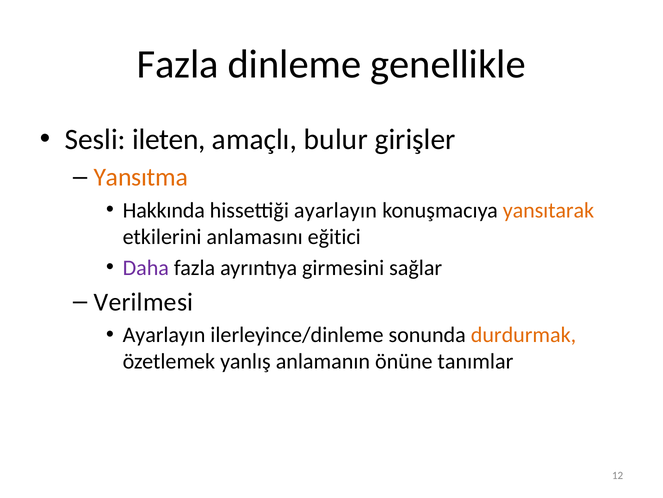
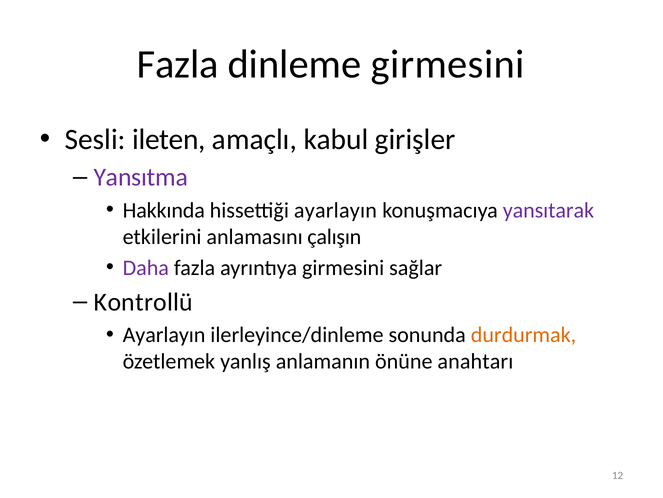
dinleme genellikle: genellikle -> girmesini (448, 64)
bulur: bulur -> kabul (336, 139)
Yansıtma colour: orange -> purple (141, 177)
yansıtarak colour: orange -> purple (548, 210)
eğitici: eğitici -> çalışın (334, 237)
Verilmesi: Verilmesi -> Kontrollü (143, 302)
tanımlar: tanımlar -> anahtarı (475, 361)
